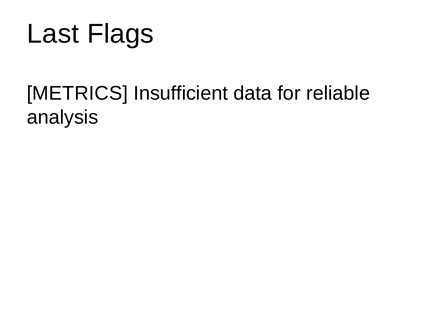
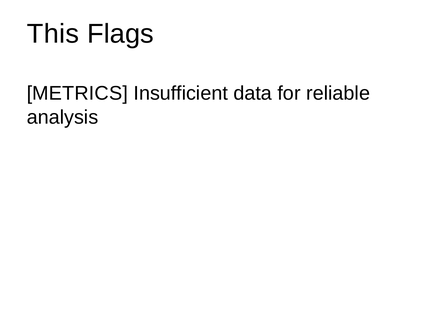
Last: Last -> This (53, 34)
